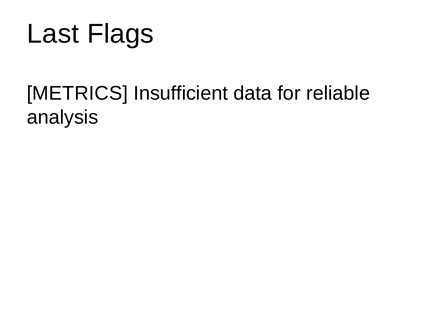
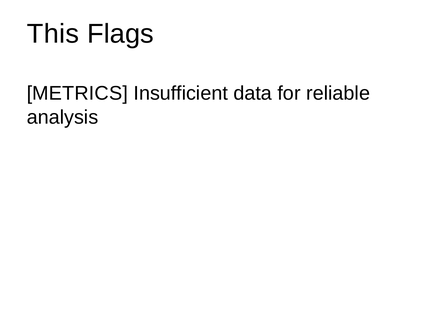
Last: Last -> This (53, 34)
